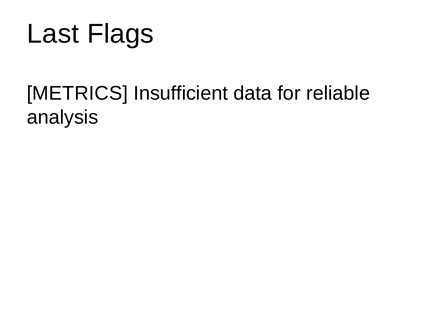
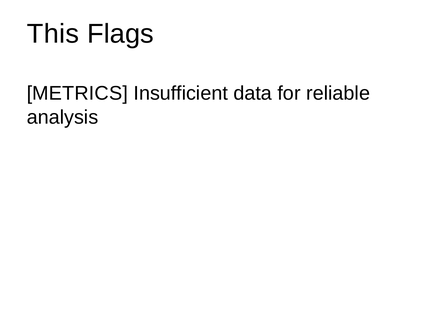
Last: Last -> This (53, 34)
